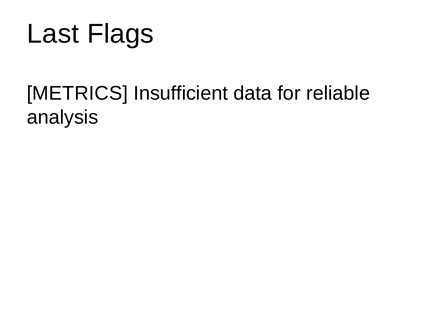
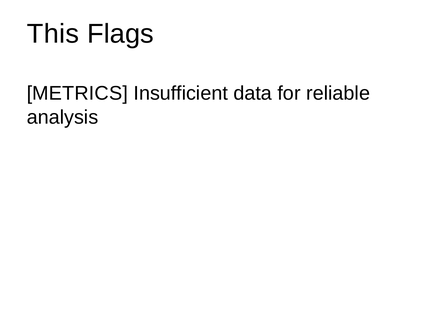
Last: Last -> This (53, 34)
